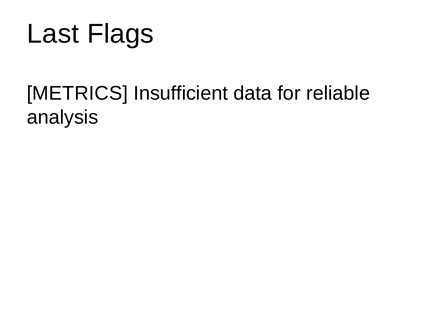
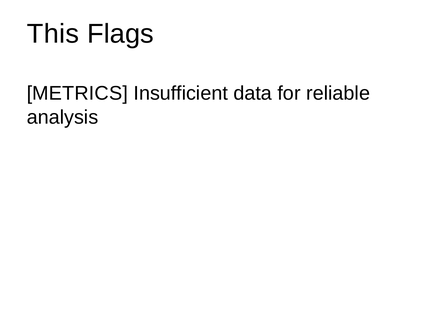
Last: Last -> This (53, 34)
